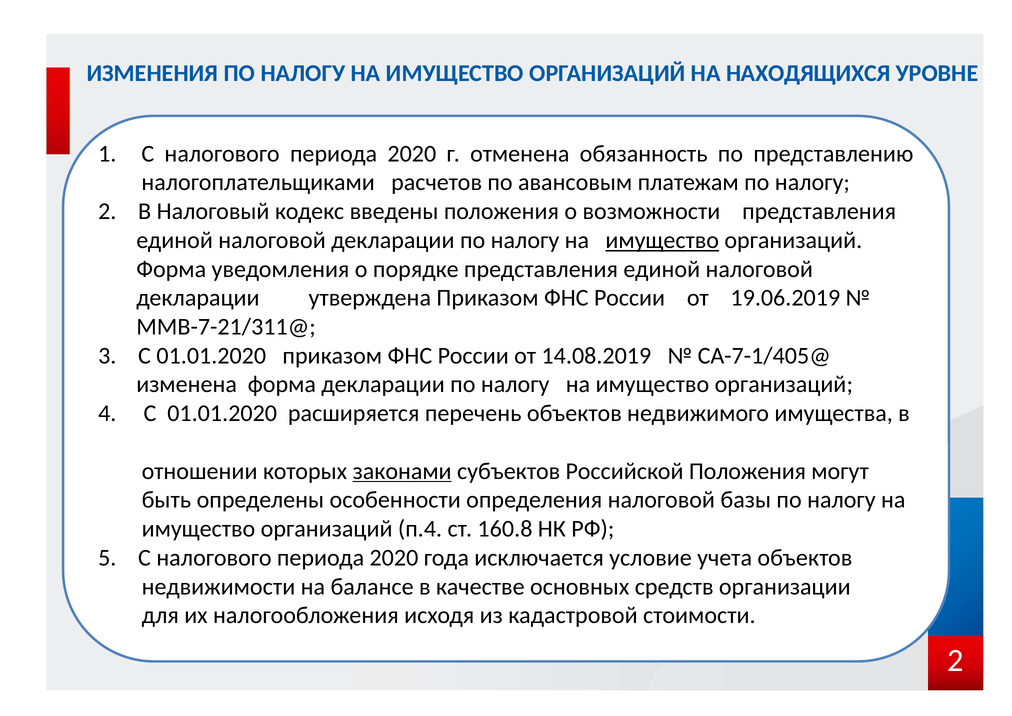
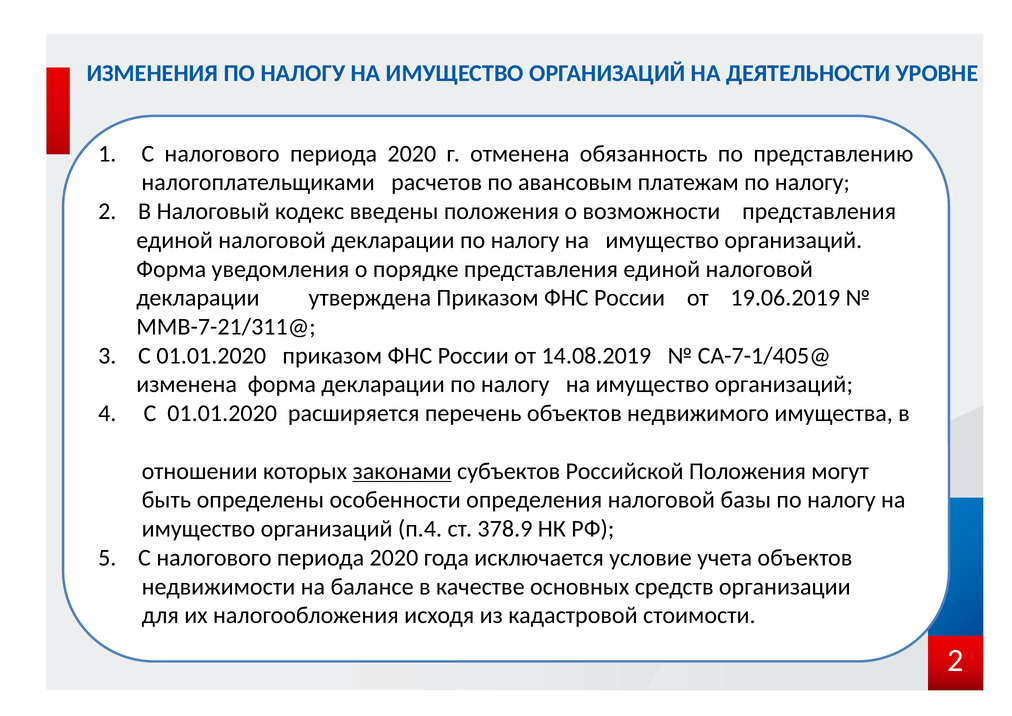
НАХОДЯЩИХСЯ: НАХОДЯЩИХСЯ -> ДЕЯТЕЛЬНОСТИ (808, 73)
имущество underline: present -> none (662, 240)
160.8: 160.8 -> 378.9 (505, 529)
